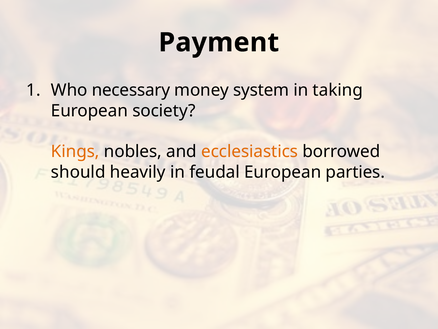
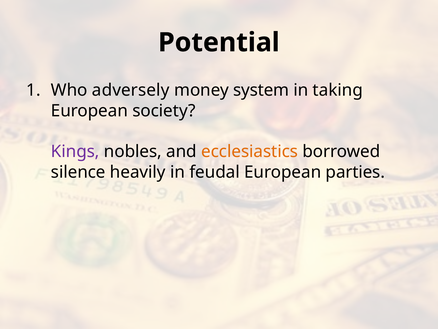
Payment: Payment -> Potential (219, 42)
necessary: necessary -> adversely (131, 90)
Kings colour: orange -> purple (75, 151)
should: should -> silence (78, 172)
